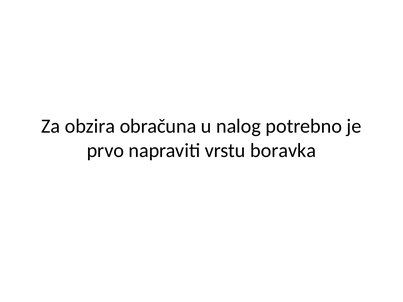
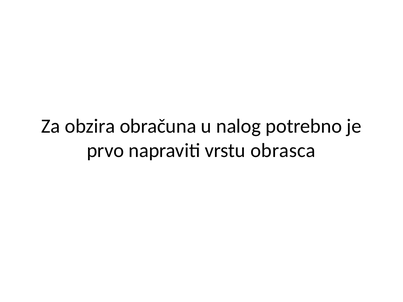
boravka: boravka -> obrasca (283, 151)
